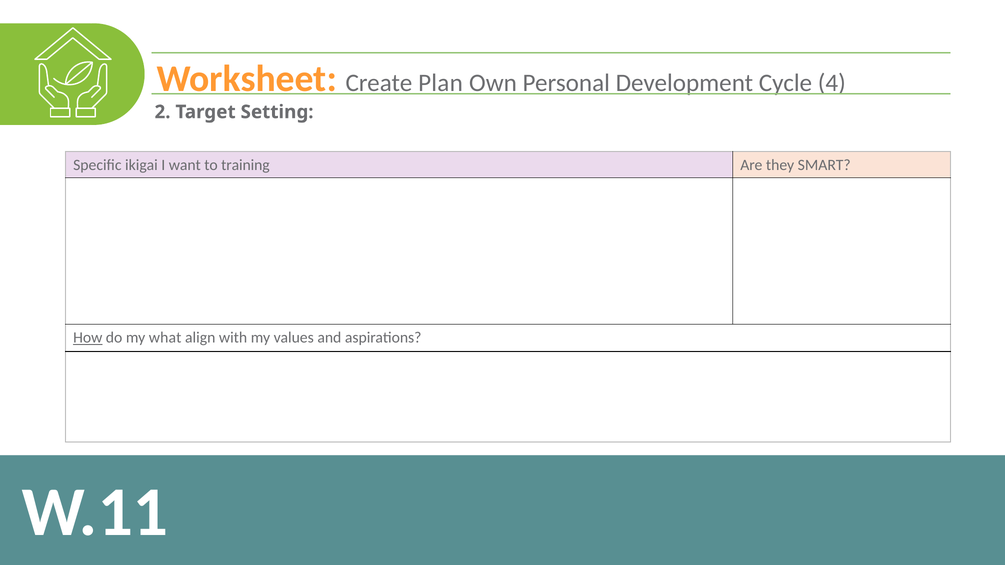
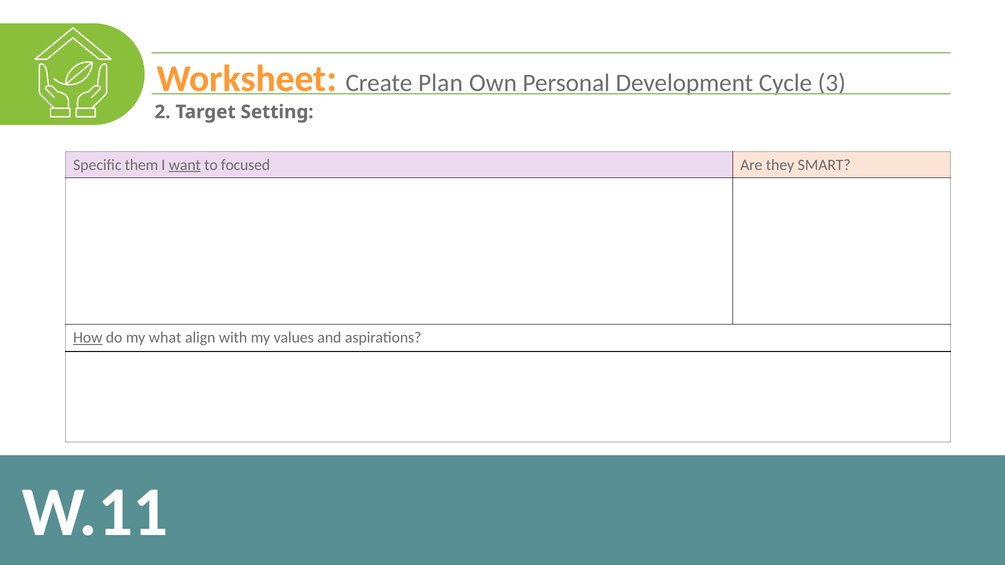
4: 4 -> 3 (832, 83)
ikigai: ikigai -> them (142, 165)
want underline: none -> present (185, 165)
training: training -> focused (245, 165)
